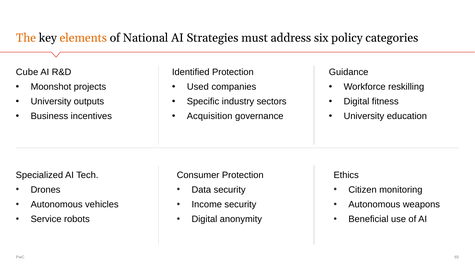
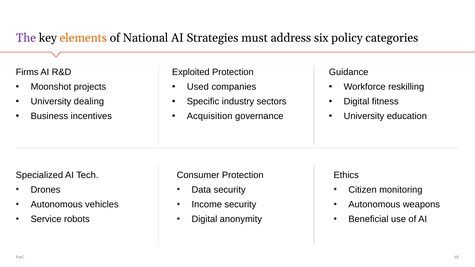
The colour: orange -> purple (26, 38)
Cube: Cube -> Firms (27, 72)
Identified: Identified -> Exploited (191, 72)
outputs: outputs -> dealing (89, 102)
